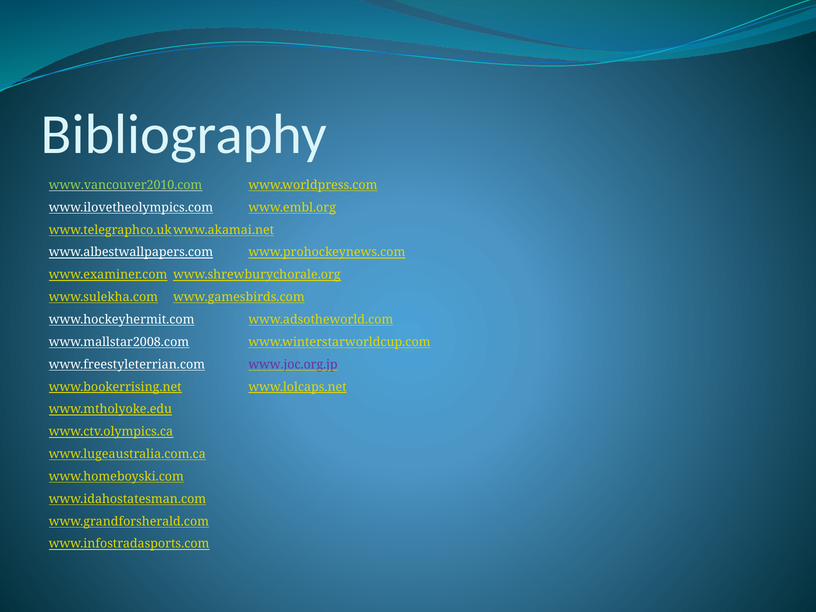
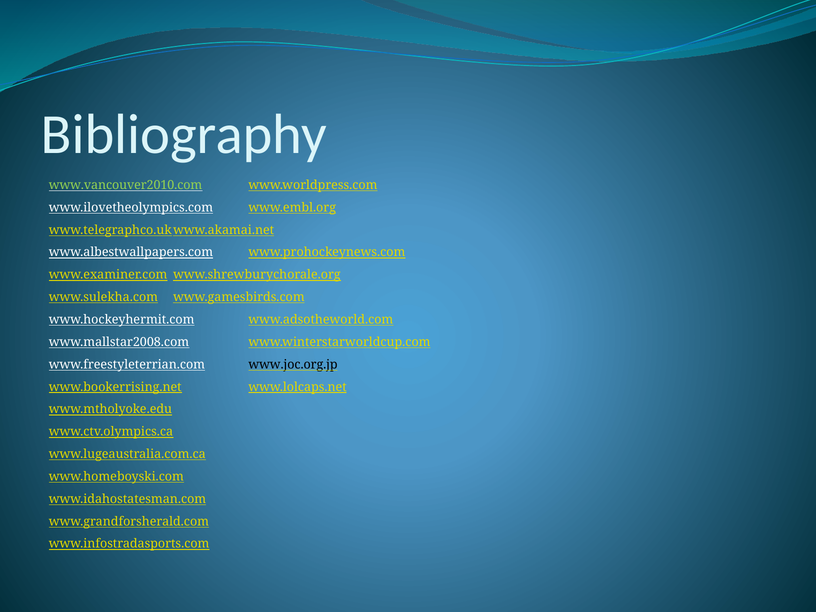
www.joc.org.jp colour: purple -> black (293, 364)
